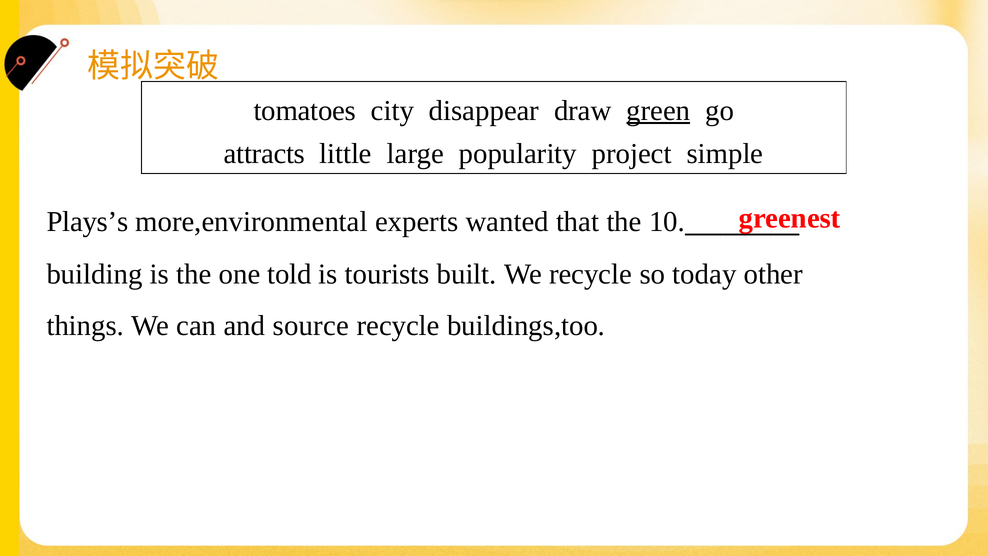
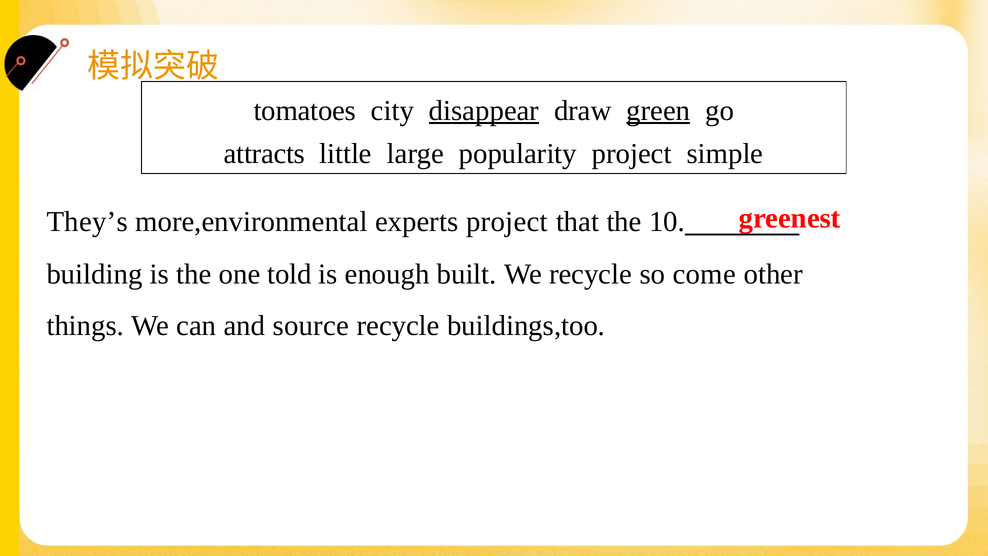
disappear underline: none -> present (484, 111)
Plays’s: Plays’s -> They’s (87, 221)
experts wanted: wanted -> project (507, 221)
tourists: tourists -> enough (387, 274)
today: today -> come (704, 274)
